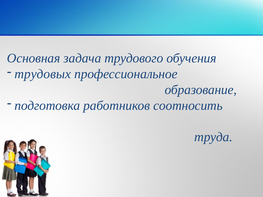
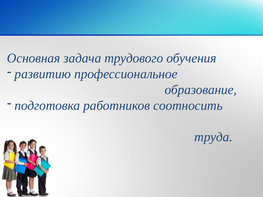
трудовых: трудовых -> развитию (43, 74)
